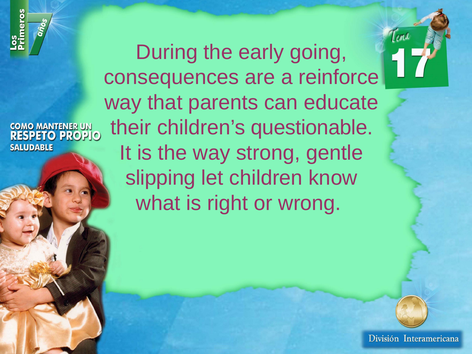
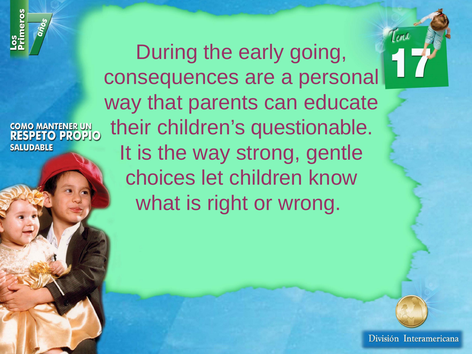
reinforce: reinforce -> personal (339, 77)
slipping: slipping -> choices (160, 178)
